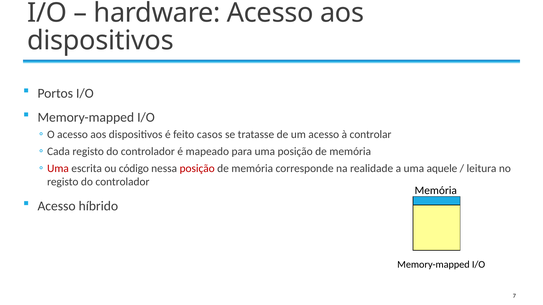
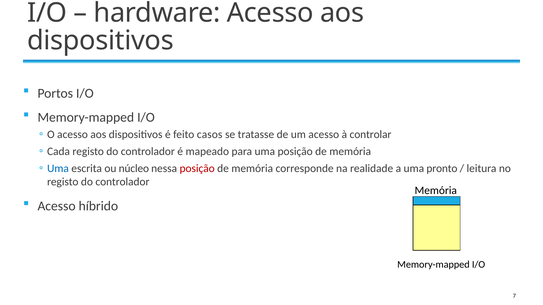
Uma colour: red -> blue (58, 169)
código: código -> núcleo (134, 169)
aquele: aquele -> pronto (442, 169)
